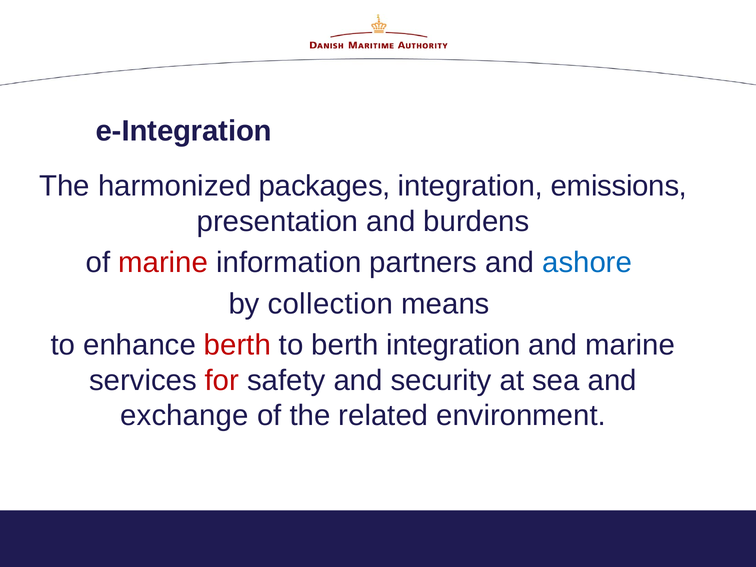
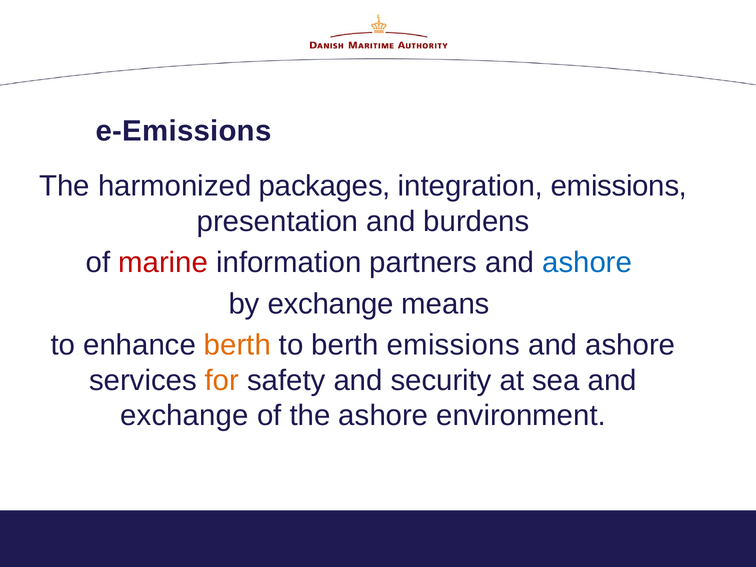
e-Integration: e-Integration -> e-Emissions (184, 131)
by collection: collection -> exchange (331, 304)
berth colour: red -> orange (237, 345)
berth integration: integration -> emissions (453, 345)
marine: marine -> ashore (630, 345)
for colour: red -> orange (222, 380)
the related: related -> ashore (383, 416)
